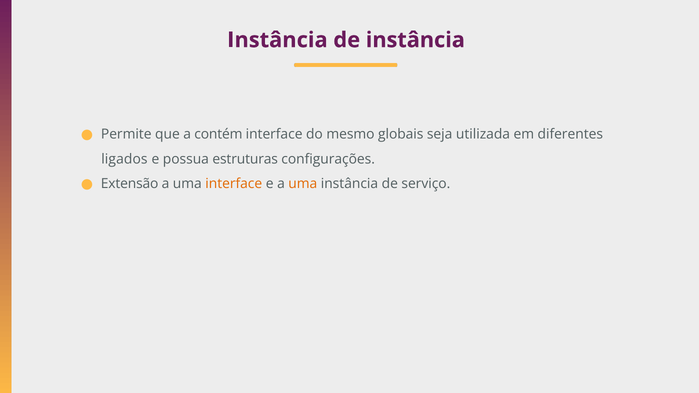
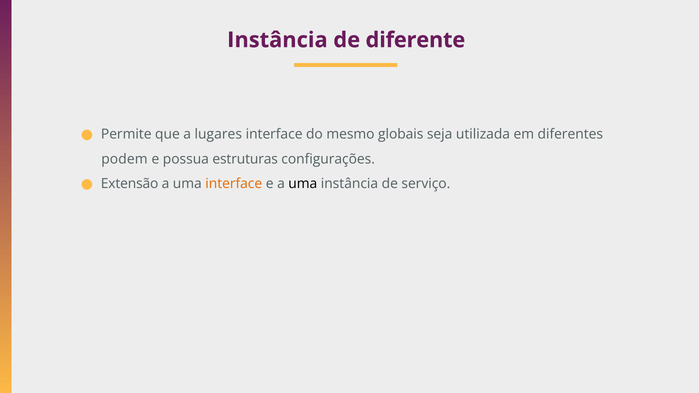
de instância: instância -> diferente (415, 40)
contém: contém -> lugares (218, 134)
ligados: ligados -> podem (124, 159)
uma colour: orange -> black (303, 184)
